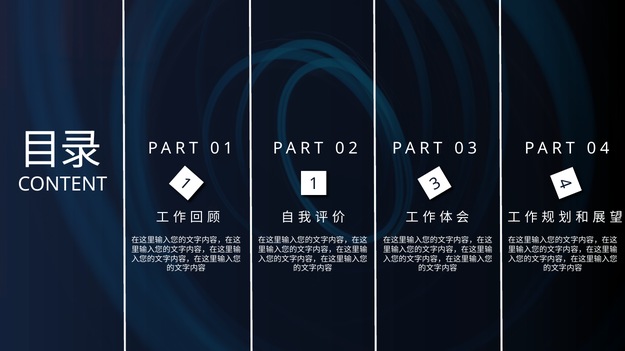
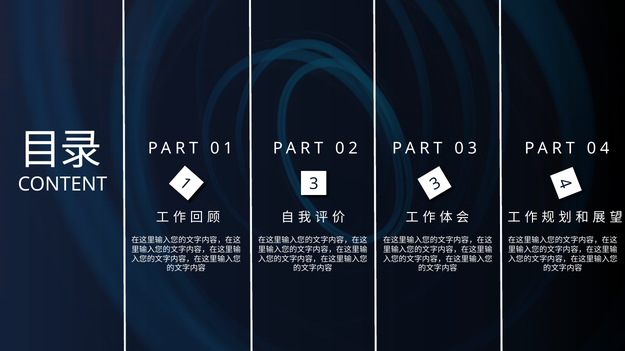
1 1: 1 -> 3 (314, 184)
